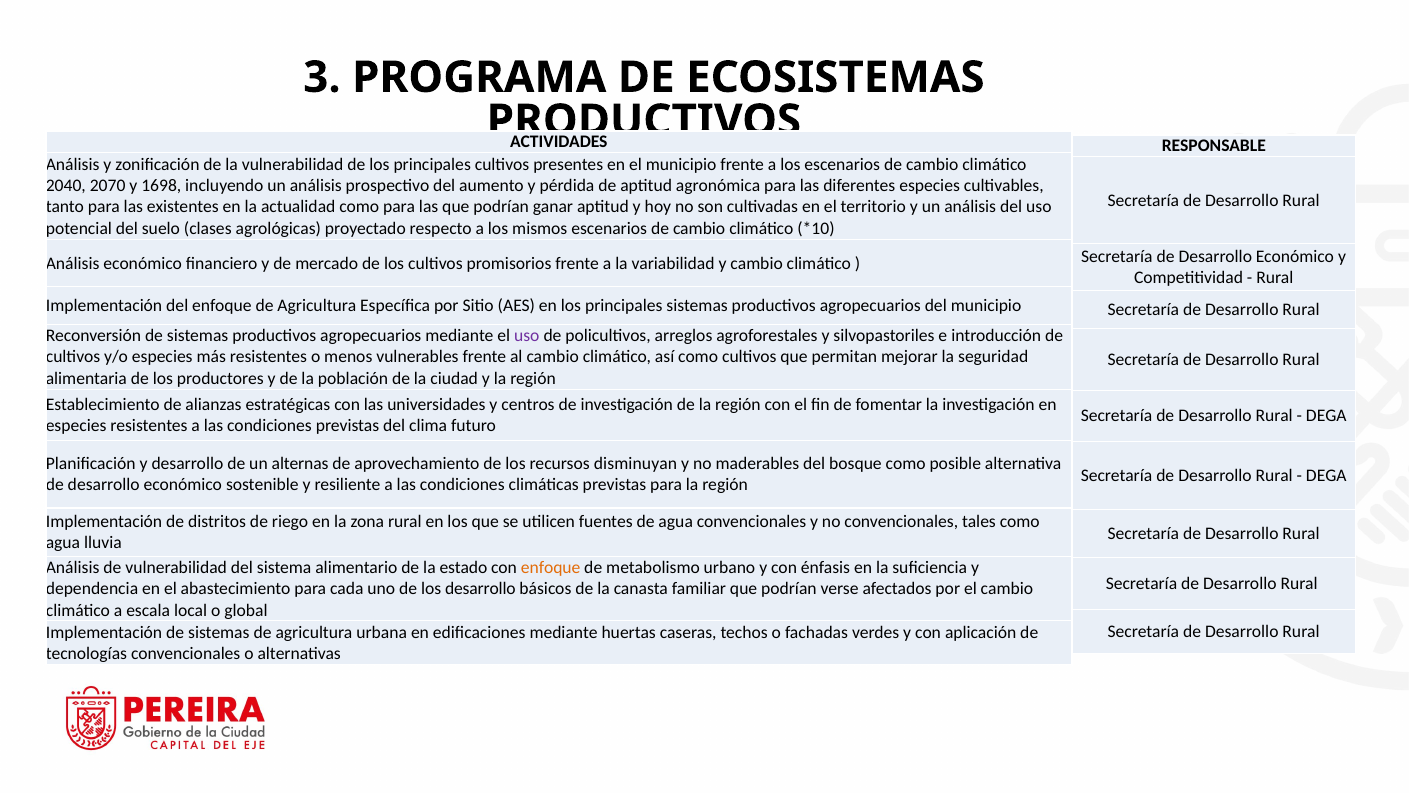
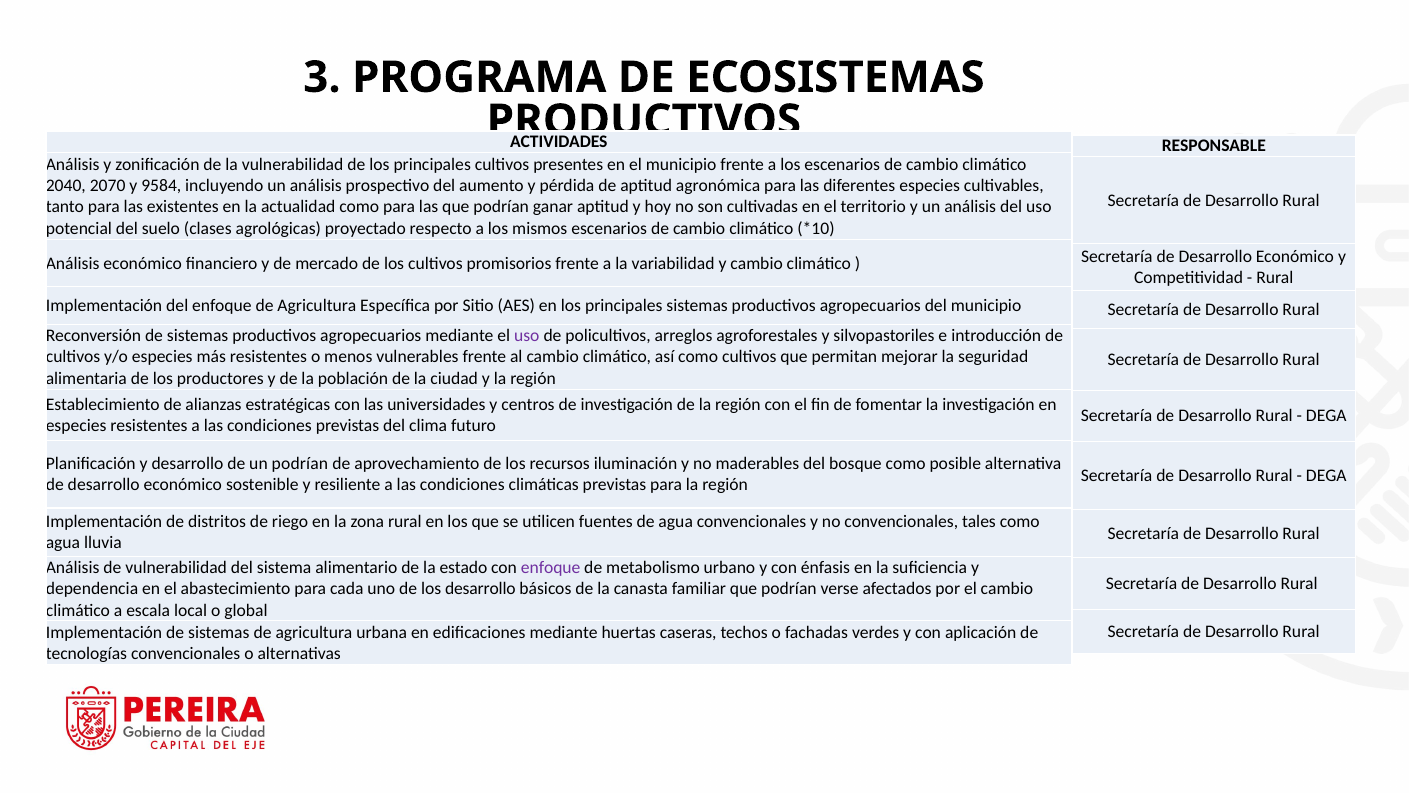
1698: 1698 -> 9584 (161, 186)
un alternas: alternas -> podrían (300, 463)
disminuyan: disminuyan -> iluminación (636, 463)
enfoque colour: orange -> purple (551, 567)
